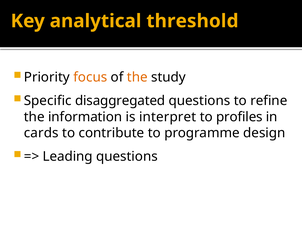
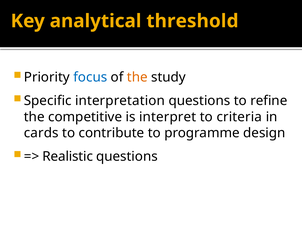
focus colour: orange -> blue (90, 77)
disaggregated: disaggregated -> interpretation (120, 101)
information: information -> competitive (85, 117)
profiles: profiles -> criteria (239, 117)
Leading: Leading -> Realistic (68, 157)
